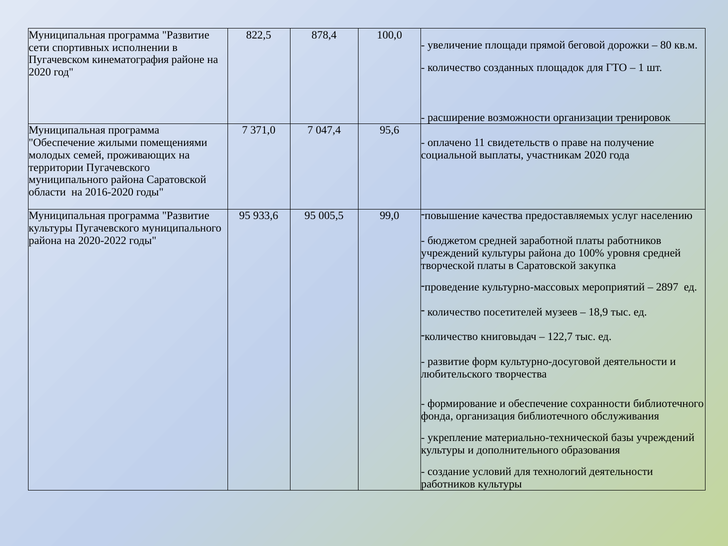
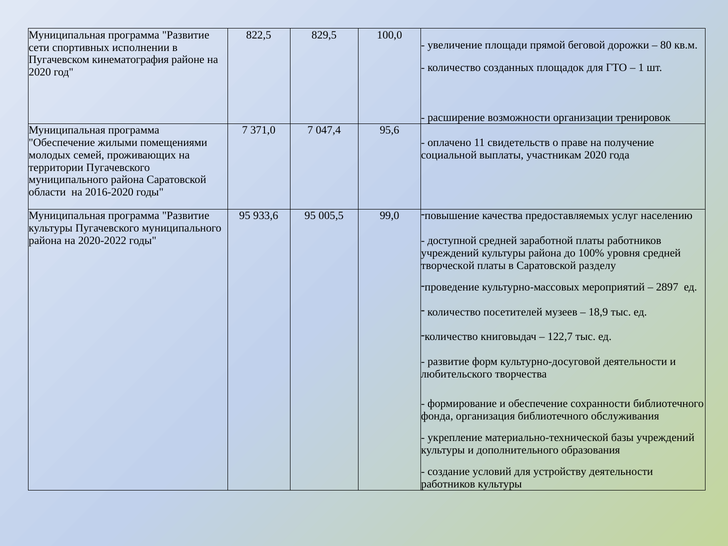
878,4: 878,4 -> 829,5 (324, 35)
бюджетом: бюджетом -> доступной (452, 241)
закупка: закупка -> разделу (597, 265)
технологий: технологий -> устройству (560, 472)
